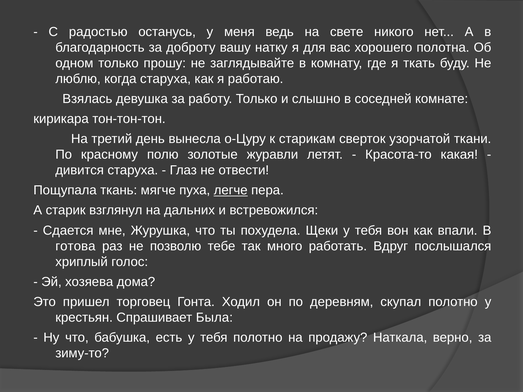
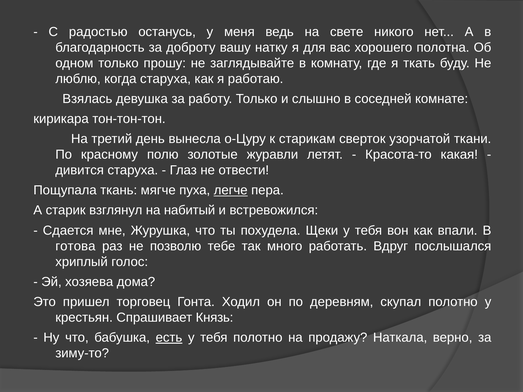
дальних: дальних -> набитый (190, 210)
Была: Была -> Князь (215, 318)
есть underline: none -> present (169, 338)
